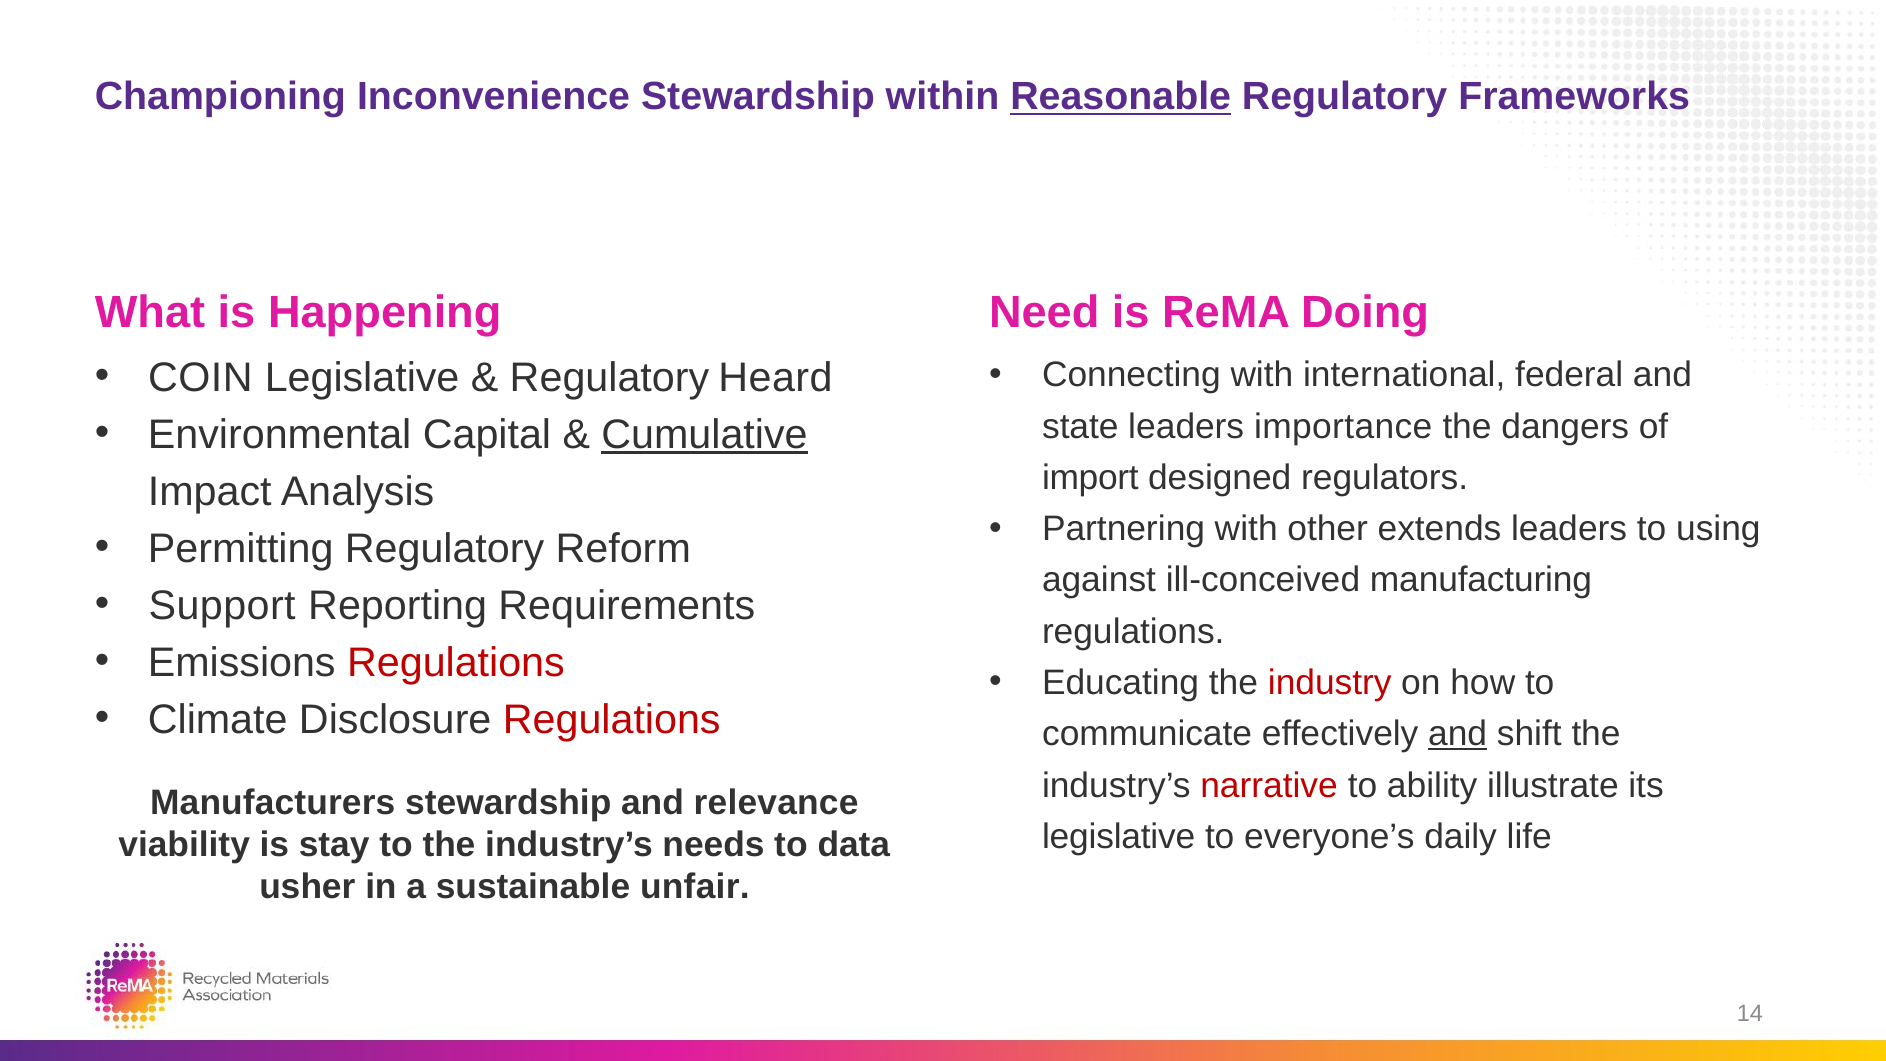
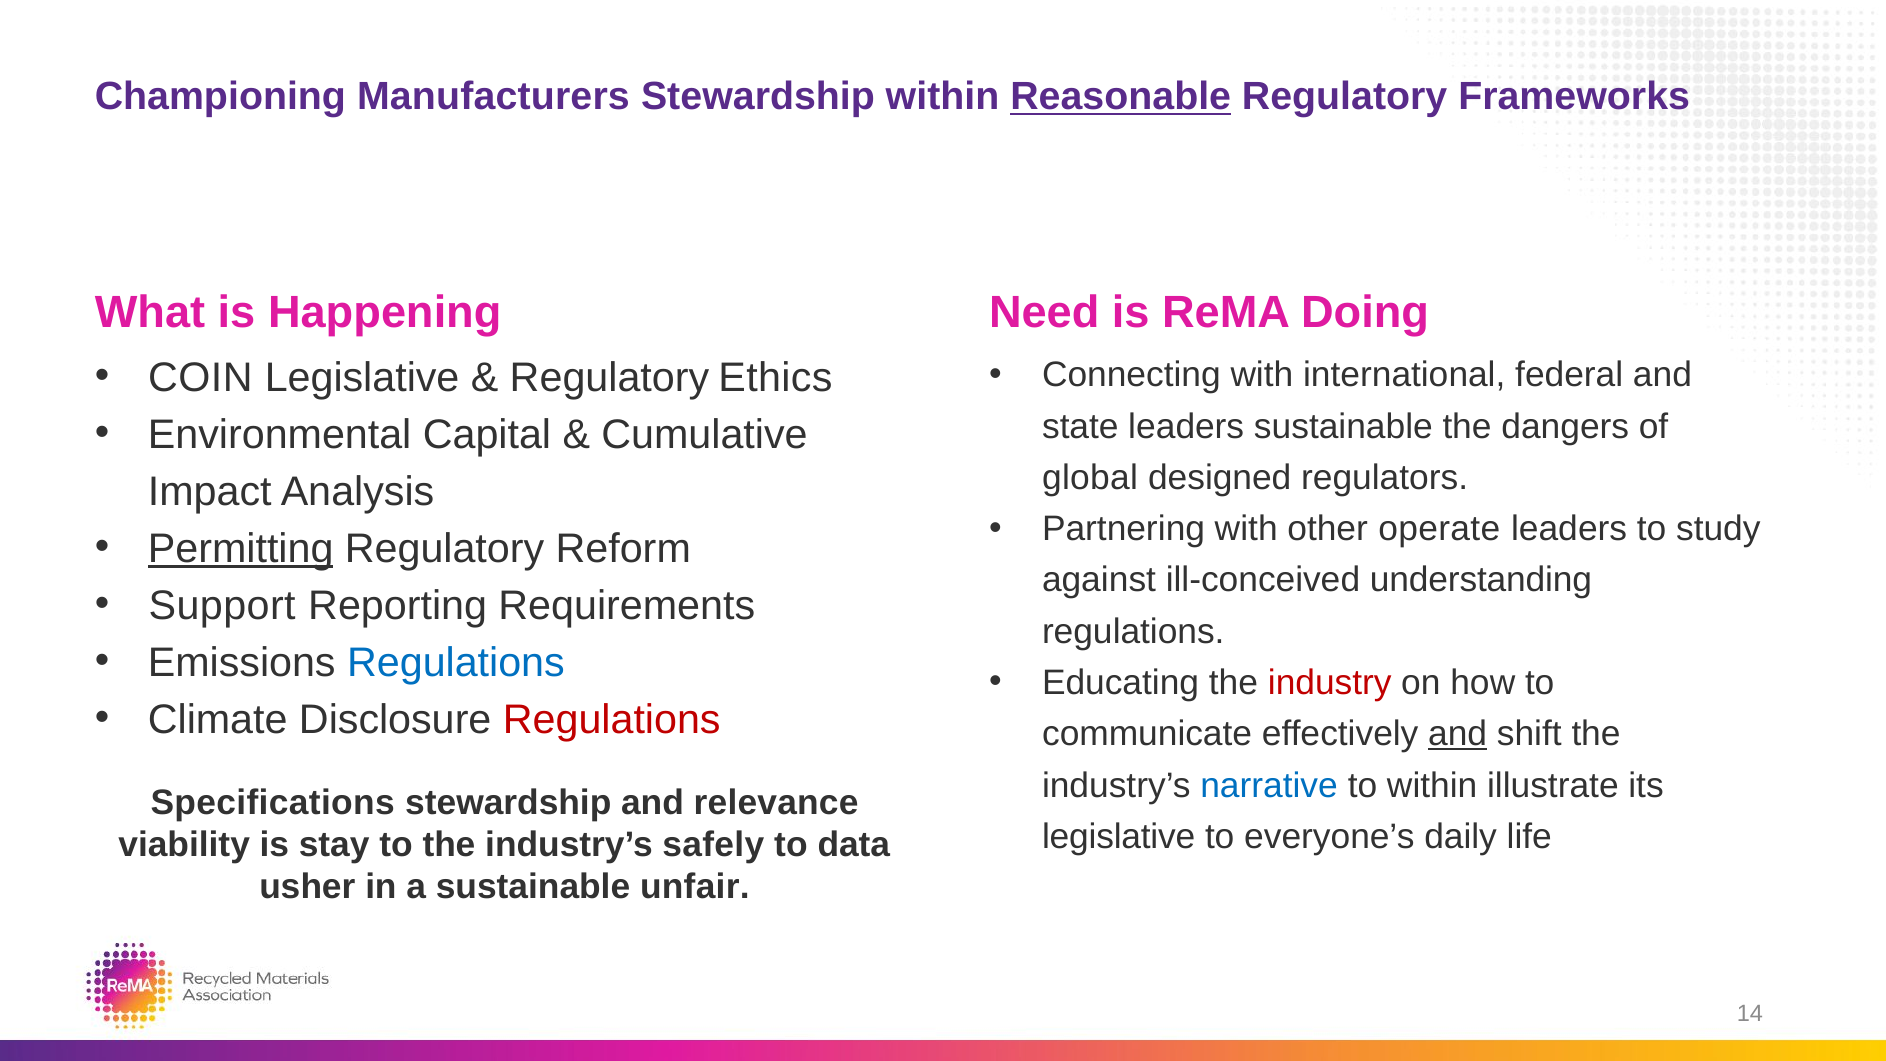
Inconvenience: Inconvenience -> Manufacturers (493, 97)
Heard: Heard -> Ethics (776, 378)
leaders importance: importance -> sustainable (1343, 426)
Cumulative underline: present -> none (704, 435)
import: import -> global (1090, 478)
extends: extends -> operate (1439, 529)
using: using -> study (1718, 529)
Permitting underline: none -> present (241, 549)
manufacturing: manufacturing -> understanding (1481, 580)
Regulations colour: red -> blue (456, 662)
narrative colour: red -> blue (1269, 785)
to ability: ability -> within (1432, 785)
Manufacturers: Manufacturers -> Specifications (273, 802)
needs: needs -> safely (713, 845)
